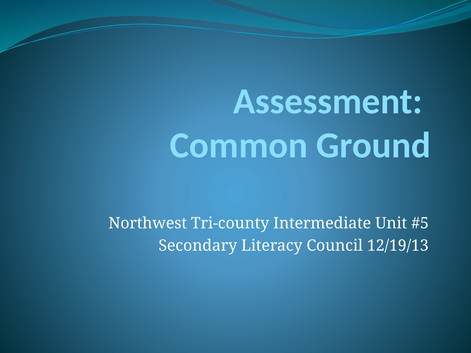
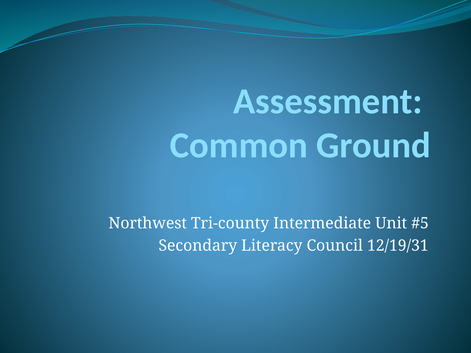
12/19/13: 12/19/13 -> 12/19/31 (398, 246)
